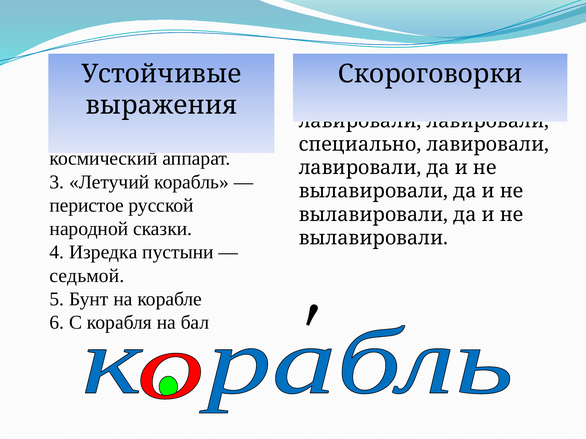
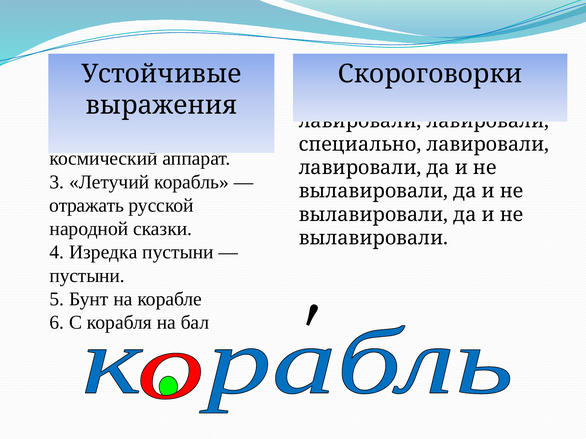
перистое: перистое -> отражать (87, 206)
седьмой: седьмой -> пустыни (87, 276)
